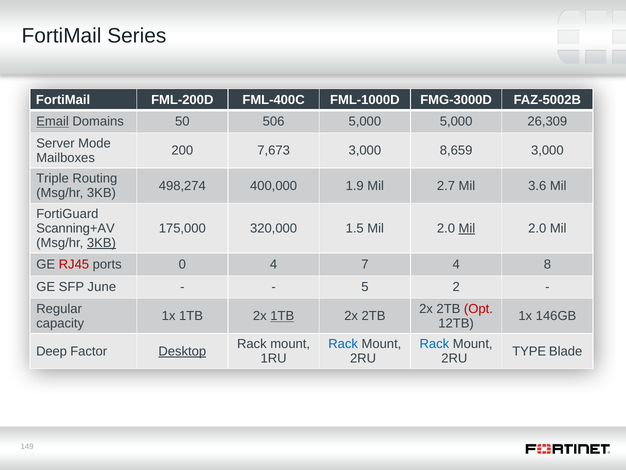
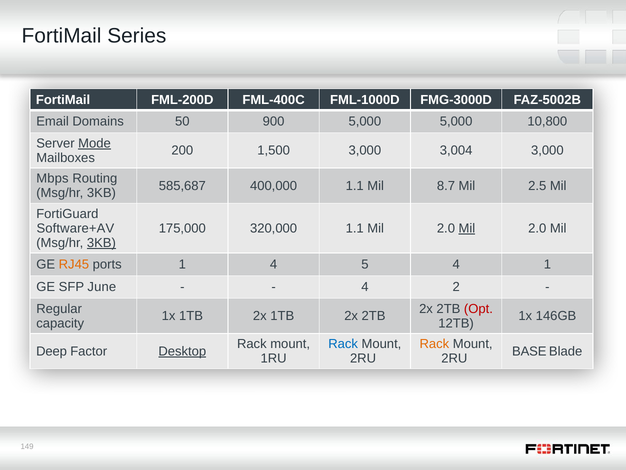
Email underline: present -> none (53, 121)
506: 506 -> 900 (274, 121)
26,309: 26,309 -> 10,800 (547, 121)
Mode underline: none -> present (95, 143)
7,673: 7,673 -> 1,500 (274, 150)
8,659: 8,659 -> 3,004 (456, 150)
Triple: Triple -> Mbps (52, 178)
498,274: 498,274 -> 585,687 (182, 186)
400,000 1.9: 1.9 -> 1.1 (355, 186)
2.7: 2.7 -> 8.7 (446, 186)
3.6: 3.6 -> 2.5 (537, 186)
Scanning+AV: Scanning+AV -> Software+AV (75, 228)
320,000 1.5: 1.5 -> 1.1 (355, 228)
RJ45 colour: red -> orange (74, 264)
ports 0: 0 -> 1 (182, 264)
7: 7 -> 5 (365, 264)
4 8: 8 -> 1 (547, 264)
5: 5 -> 4 (365, 287)
1TB underline: present -> none (282, 316)
Rack colour: blue -> orange (434, 344)
TYPE: TYPE -> BASE (529, 351)
